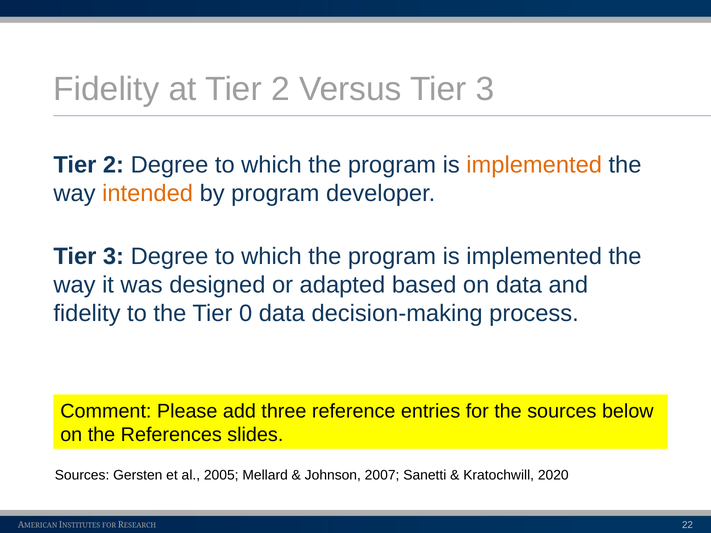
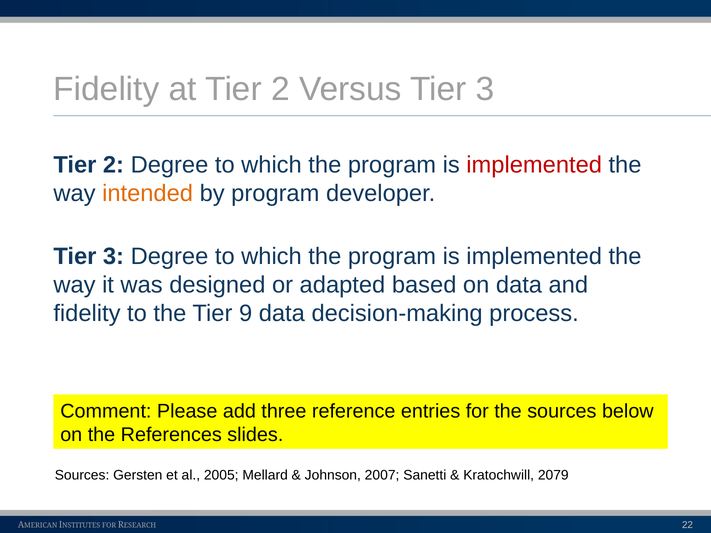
implemented colour: orange -> red (534, 165)
0: 0 -> 9 (246, 313)
2020: 2020 -> 2079 (553, 475)
